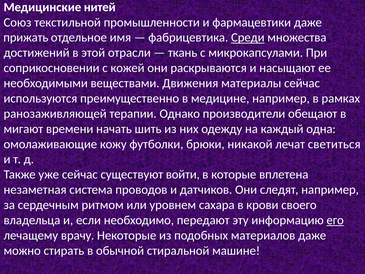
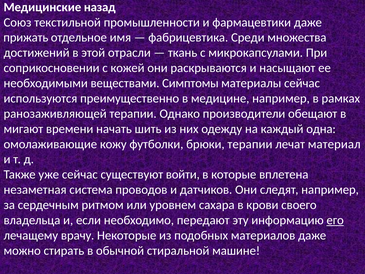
нитей: нитей -> назад (100, 7)
Среди underline: present -> none (248, 38)
Движения: Движения -> Симптомы (190, 83)
брюки никакой: никакой -> терапии (250, 144)
светиться: светиться -> материал (334, 144)
